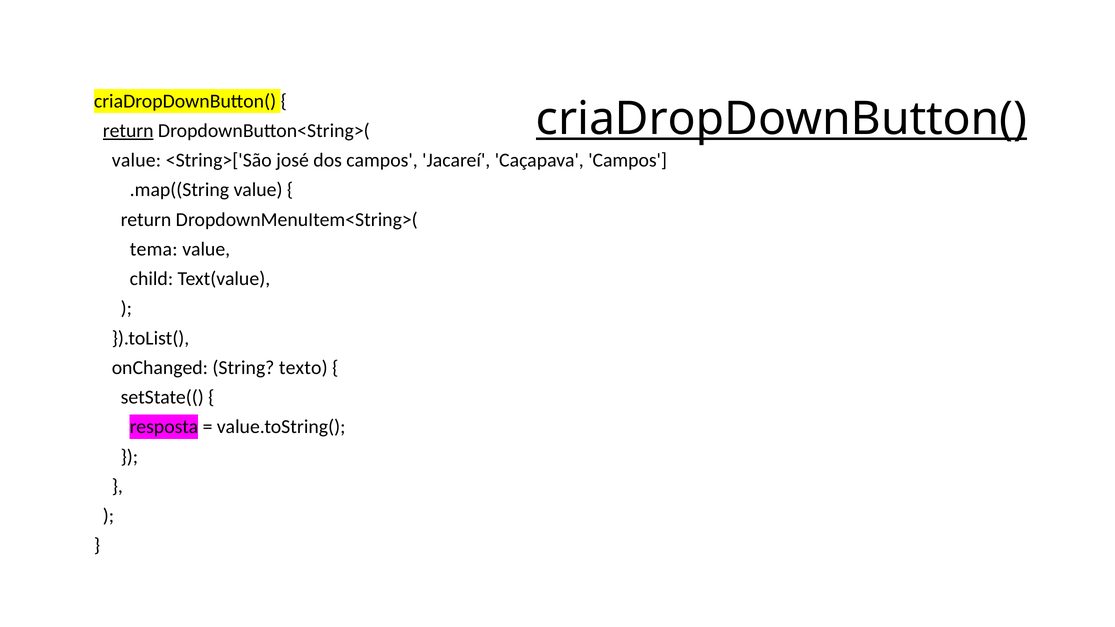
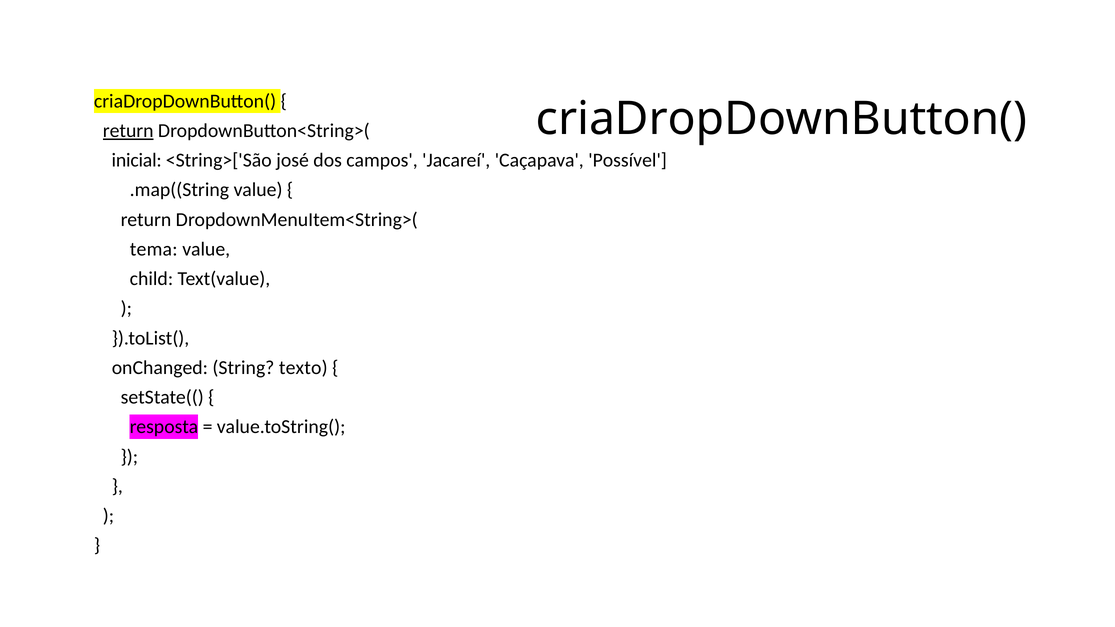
criaDropDownButton( underline: present -> none (782, 119)
value: value -> inicial (137, 160)
Caçapava Campos: Campos -> Possível (628, 160)
